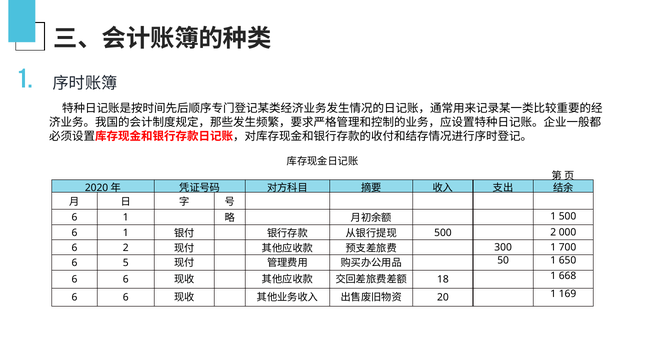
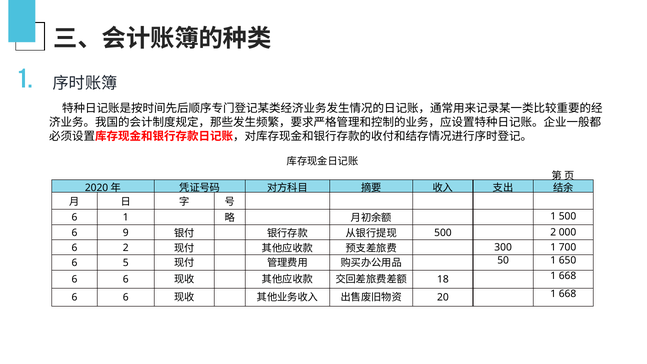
1: 1 -> 9 (126, 233)
20 1 169: 169 -> 668 (568, 294)
